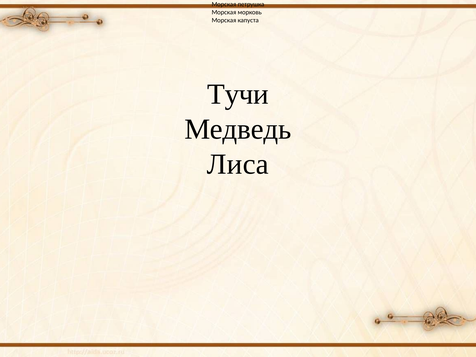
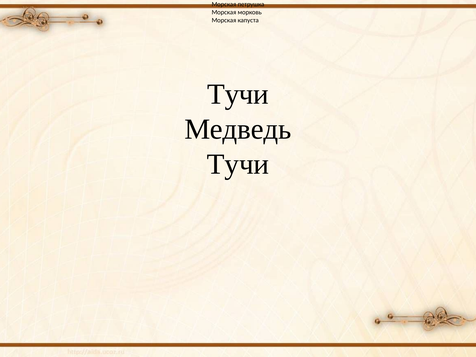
Лиса: Лиса -> Тучи (238, 164)
